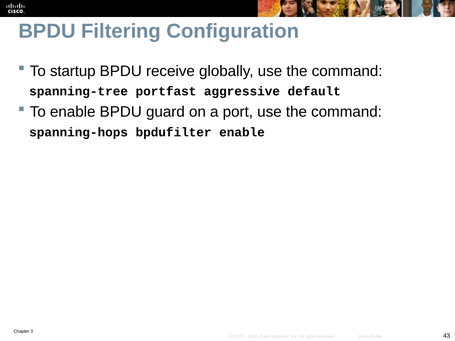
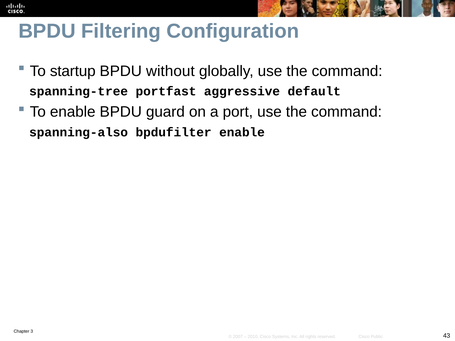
receive: receive -> without (170, 71)
spanning-hops: spanning-hops -> spanning-also (79, 132)
